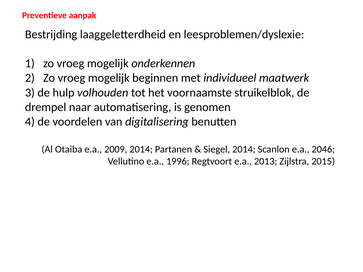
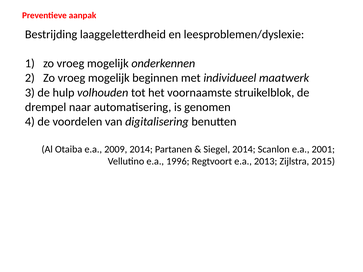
2046: 2046 -> 2001 (323, 149)
